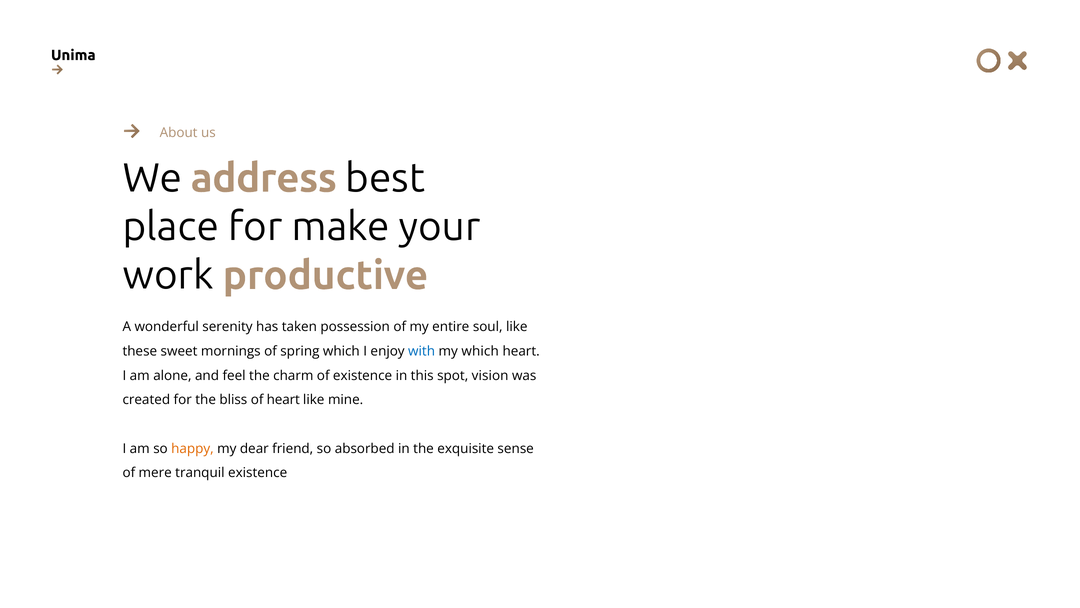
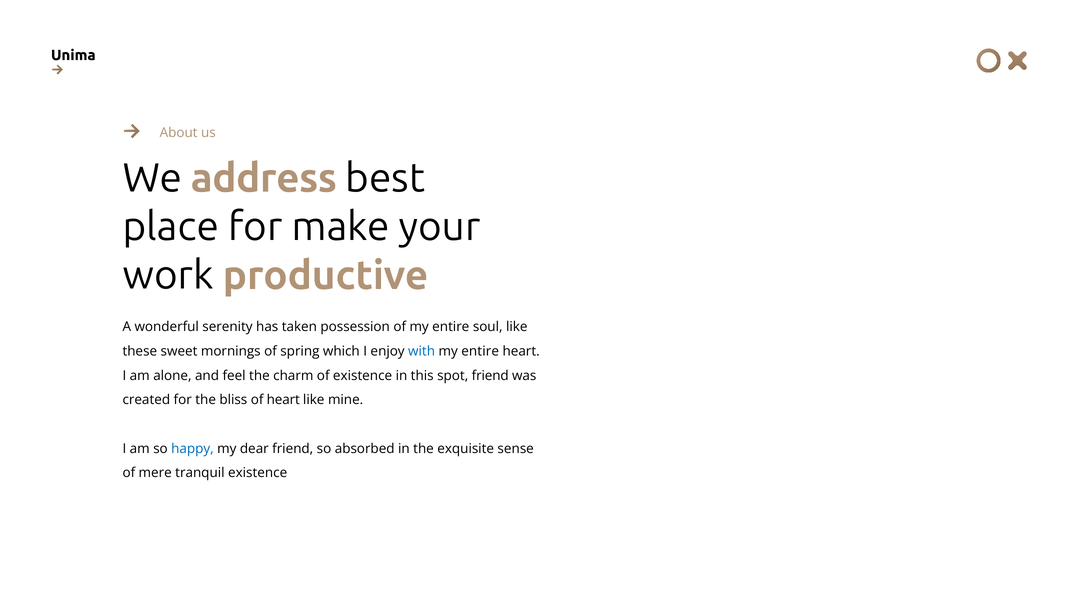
which: which -> entire (480, 351)
spot vision: vision -> friend (490, 375)
happy colour: orange -> blue (192, 448)
